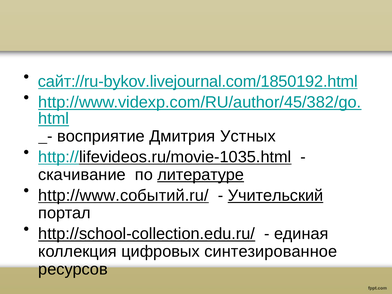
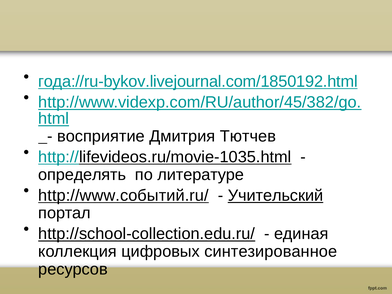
сайт://ru-bykov.livejournal.com/1850192.html: сайт://ru-bykov.livejournal.com/1850192.html -> года://ru-bykov.livejournal.com/1850192.html (198, 82)
Устных: Устных -> Тютчев (248, 136)
скачивание: скачивание -> определять (82, 175)
литературе underline: present -> none (201, 175)
